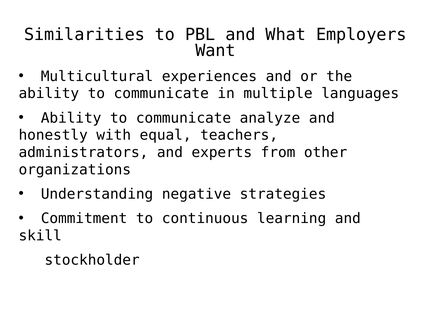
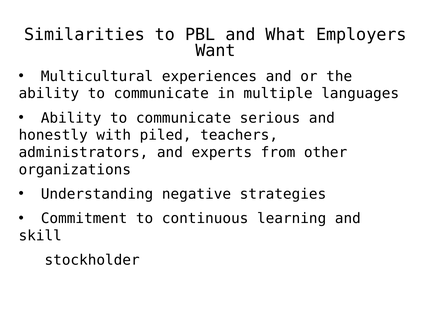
analyze: analyze -> serious (270, 118)
equal: equal -> piled (166, 135)
